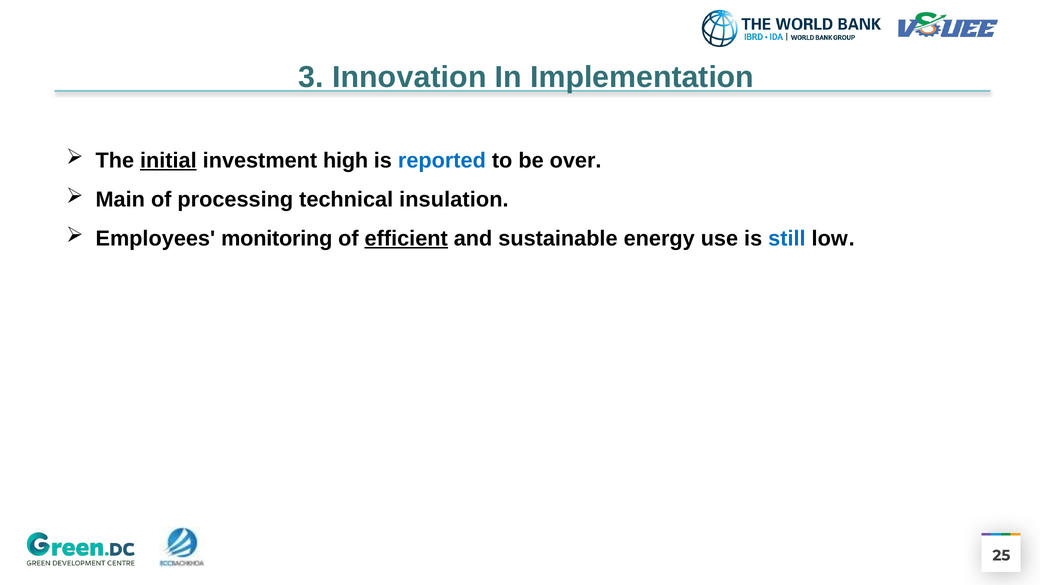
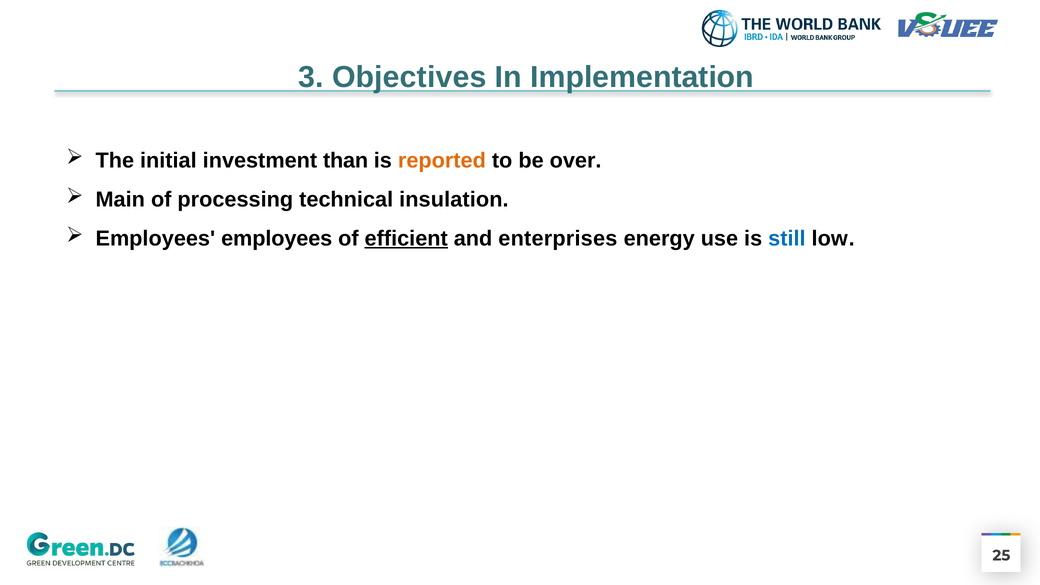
Innovation: Innovation -> Objectives (409, 77)
initial underline: present -> none (168, 161)
high: high -> than (346, 161)
reported colour: blue -> orange (442, 161)
Employees monitoring: monitoring -> employees (277, 239)
sustainable: sustainable -> enterprises (558, 239)
